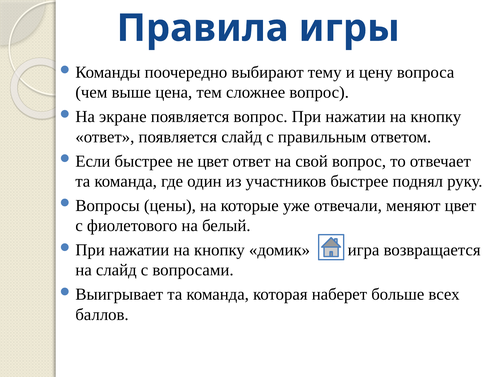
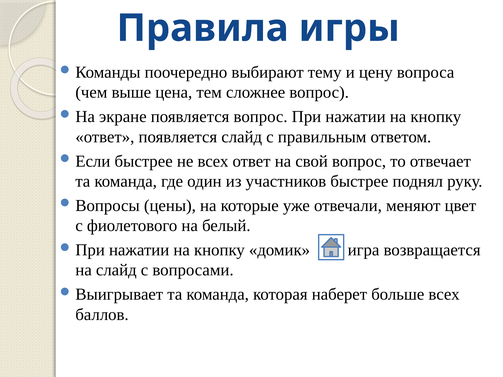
не цвет: цвет -> всех (213, 161)
